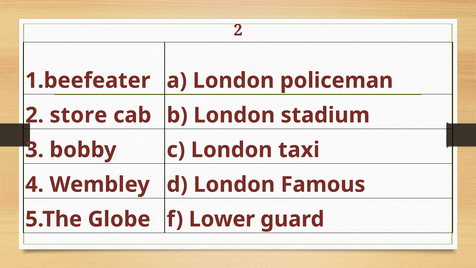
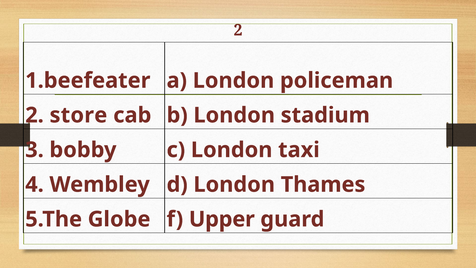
Famous: Famous -> Thames (323, 184)
Lower: Lower -> Upper (222, 219)
